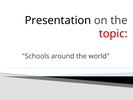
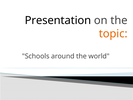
topic colour: red -> orange (113, 34)
